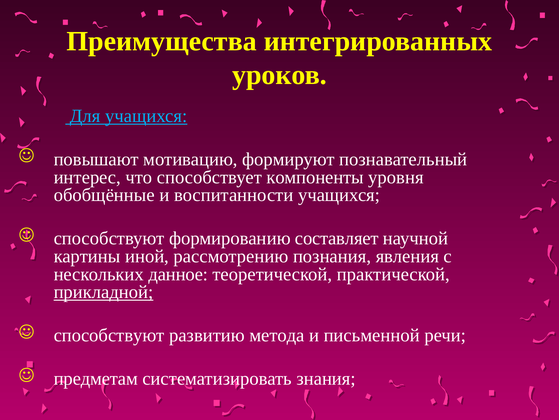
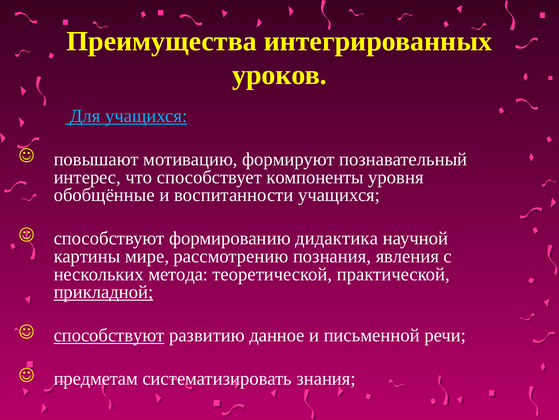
составляет: составляет -> дидактика (337, 238)
иной: иной -> мире (147, 256)
данное: данное -> метода (178, 274)
способствуют underline: none -> present (109, 335)
метода: метода -> данное (277, 335)
